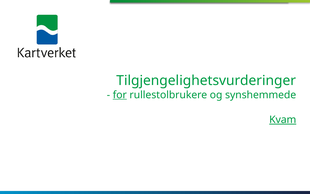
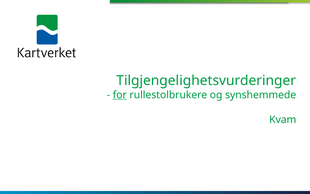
Kvam underline: present -> none (283, 120)
